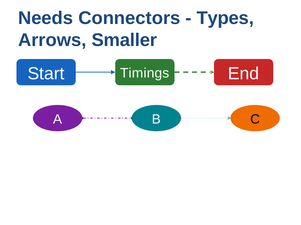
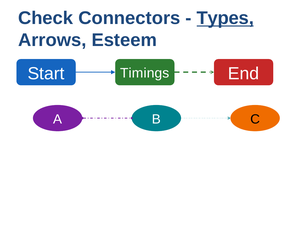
Needs: Needs -> Check (46, 18)
Types underline: none -> present (225, 18)
Smaller: Smaller -> Esteem (124, 40)
